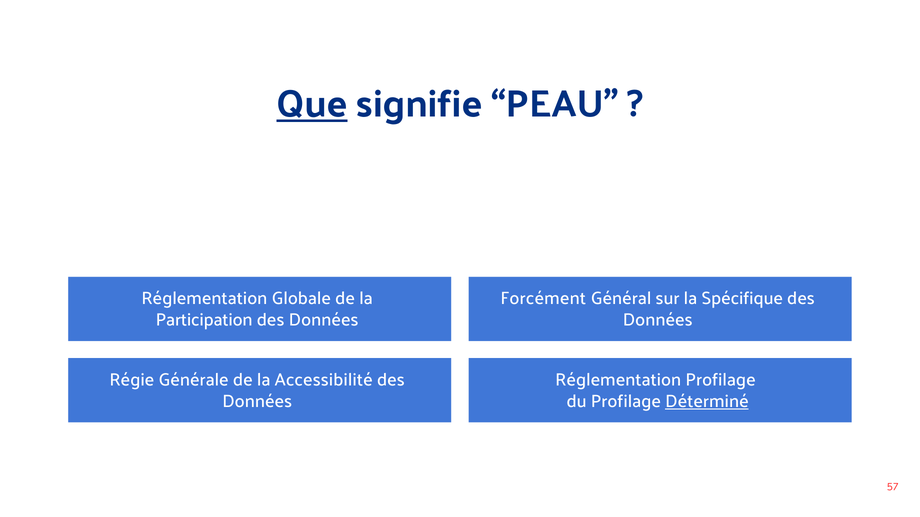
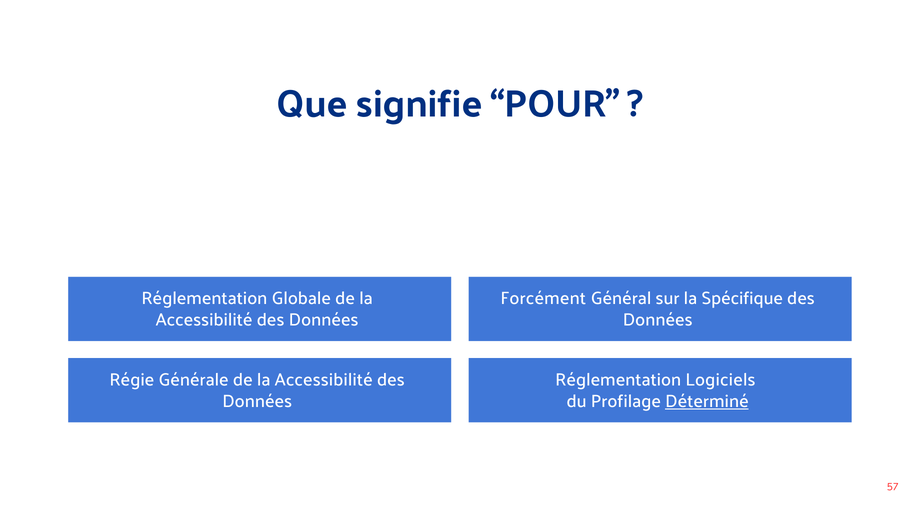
Que underline: present -> none (312, 104)
PEAU: PEAU -> POUR (555, 104)
Participation: Participation -> Accessibilité (204, 320)
Réglementation Profilage: Profilage -> Logiciels (720, 380)
